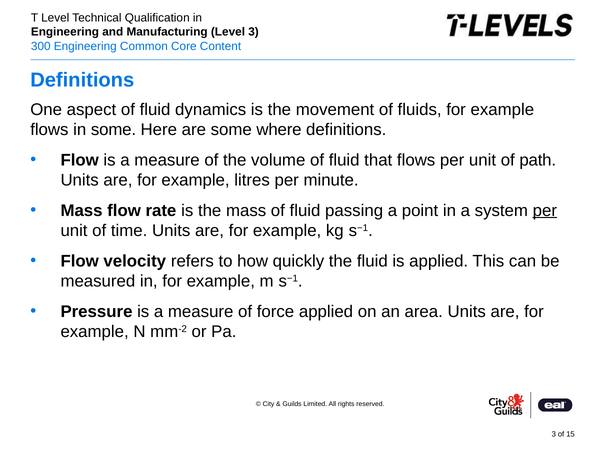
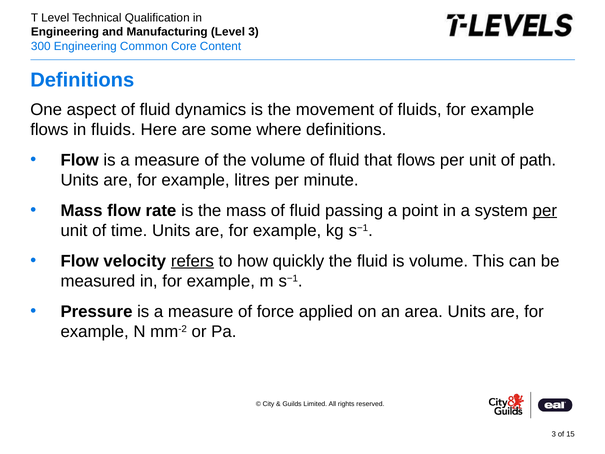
in some: some -> fluids (113, 130)
refers underline: none -> present (192, 261)
is applied: applied -> volume (439, 261)
